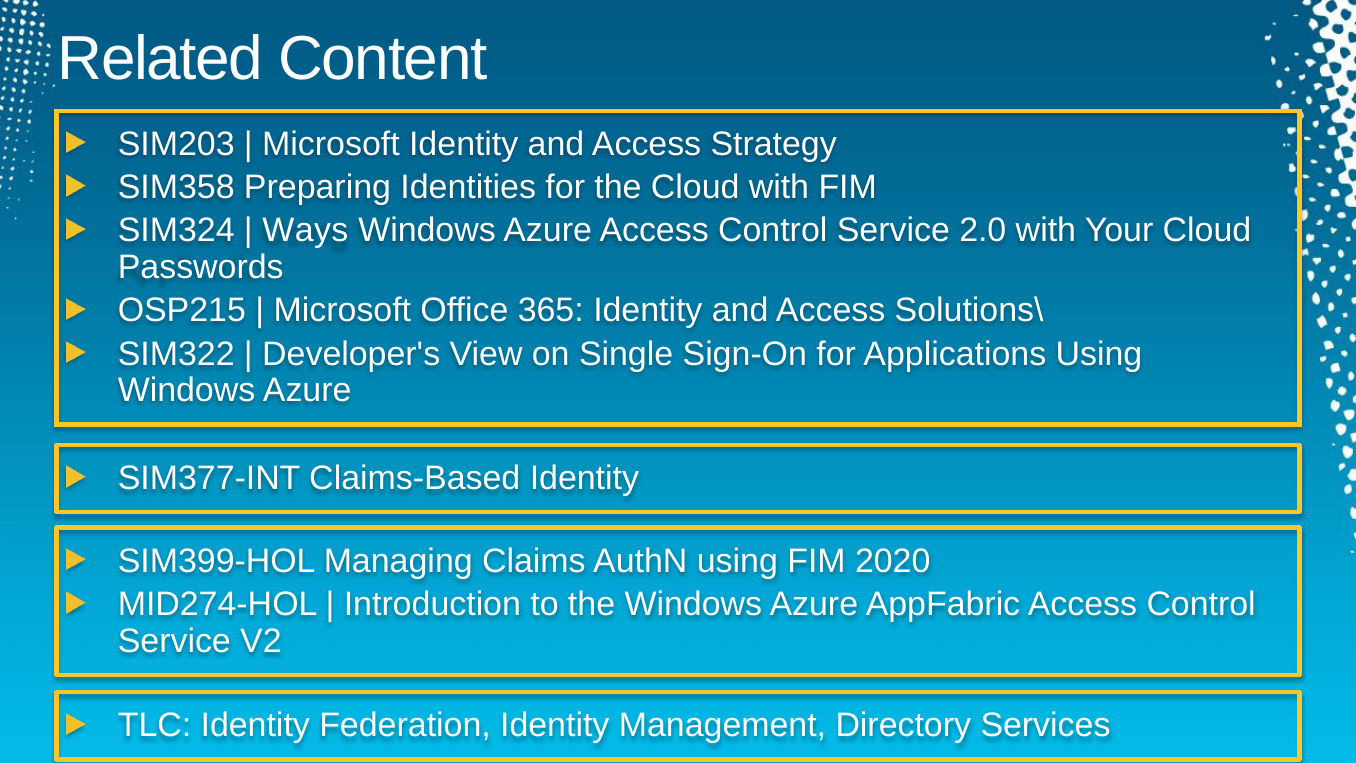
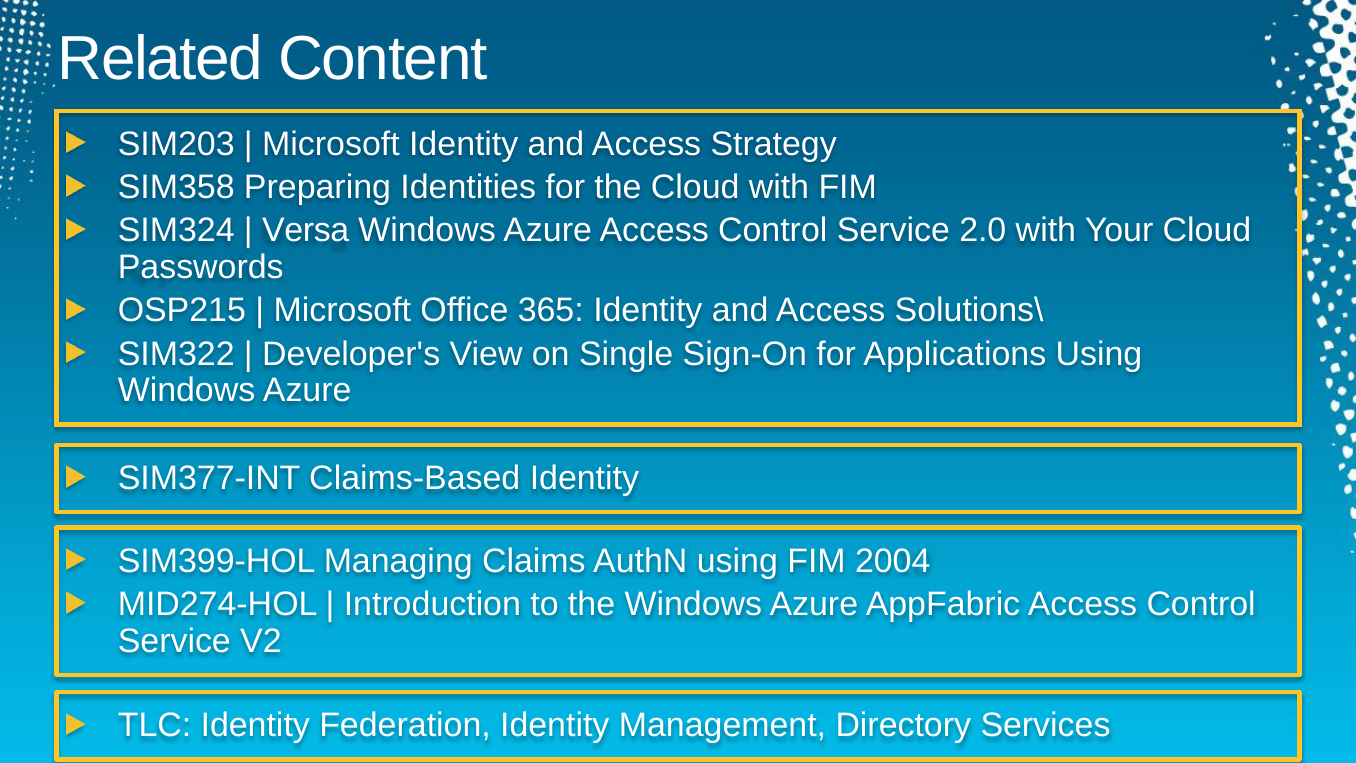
Ways: Ways -> Versa (306, 231)
2020: 2020 -> 2004 (893, 561)
